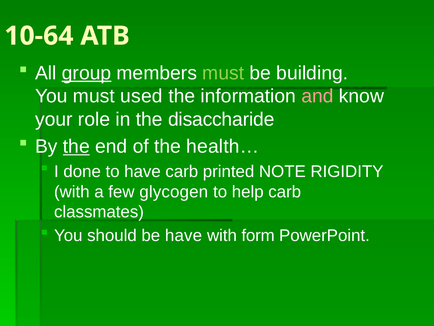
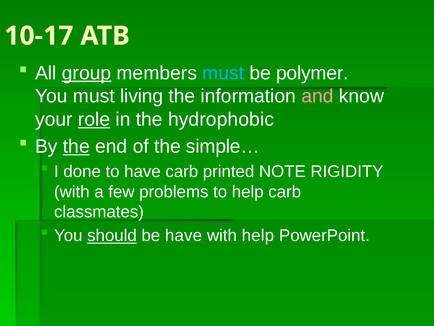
10-64: 10-64 -> 10-17 (39, 36)
must colour: light green -> light blue (223, 73)
building: building -> polymer (312, 73)
used: used -> living (142, 96)
role underline: none -> present (94, 119)
disaccharide: disaccharide -> hydrophobic (221, 119)
health…: health… -> simple… (223, 146)
glycogen: glycogen -> problems (174, 191)
should underline: none -> present (112, 235)
with form: form -> help (258, 235)
